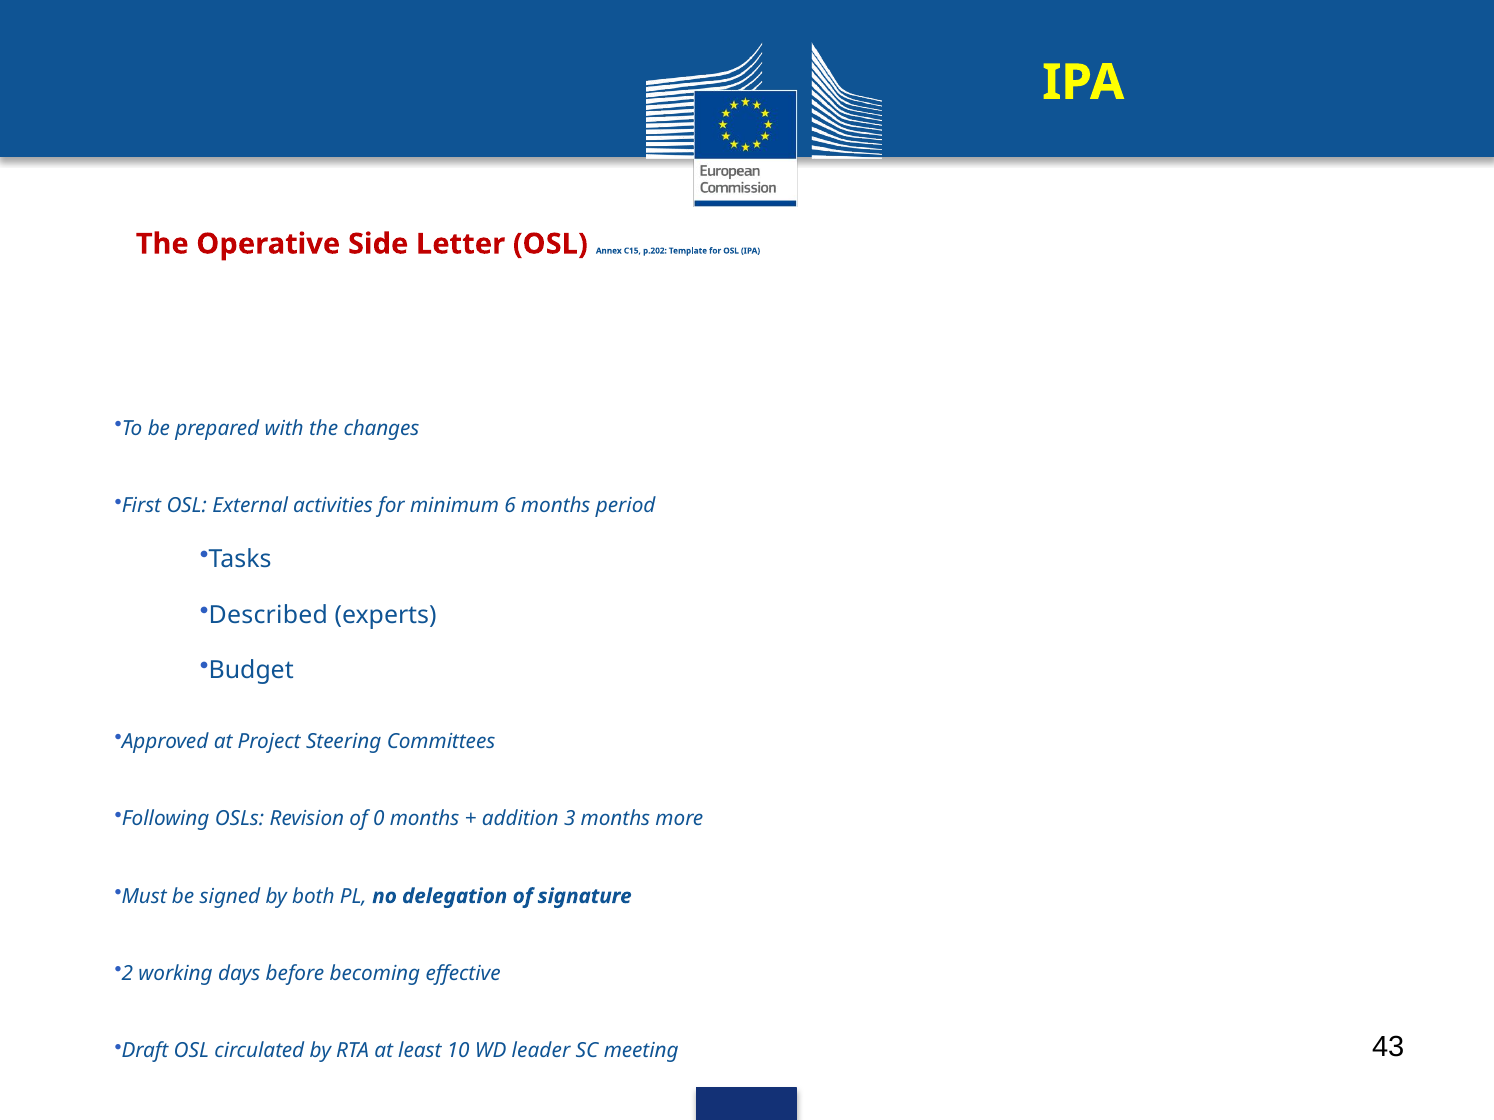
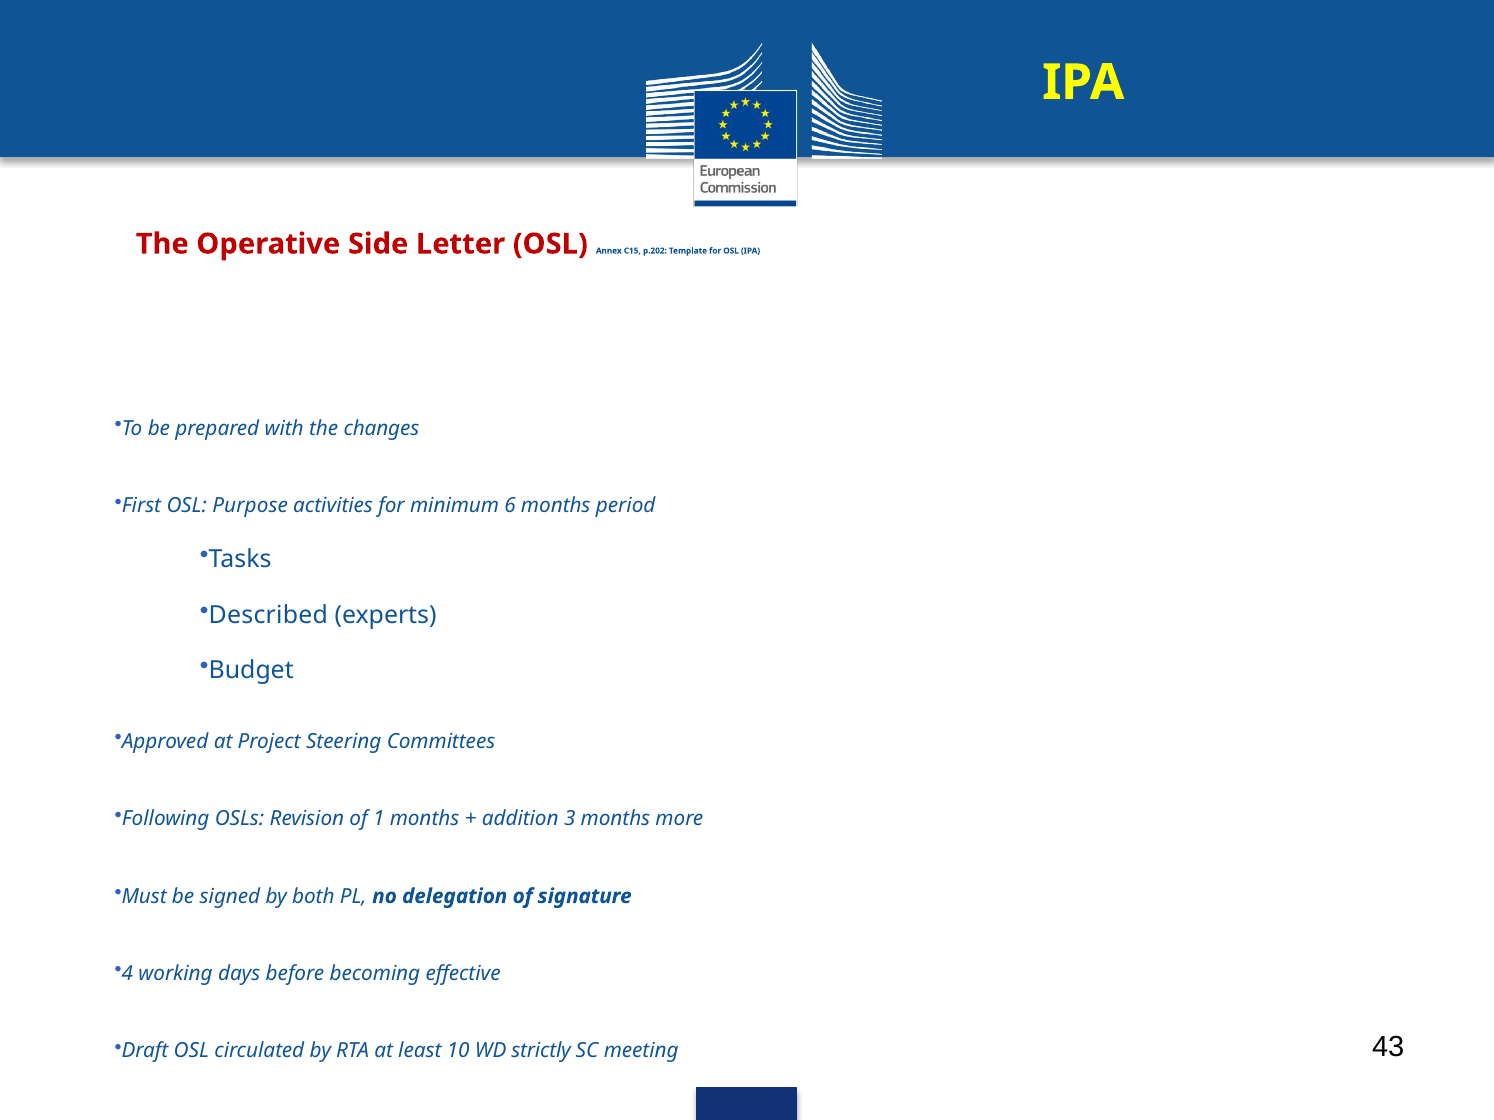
External: External -> Purpose (250, 506)
0: 0 -> 1 (379, 819)
2: 2 -> 4 (127, 974)
leader: leader -> strictly (541, 1051)
